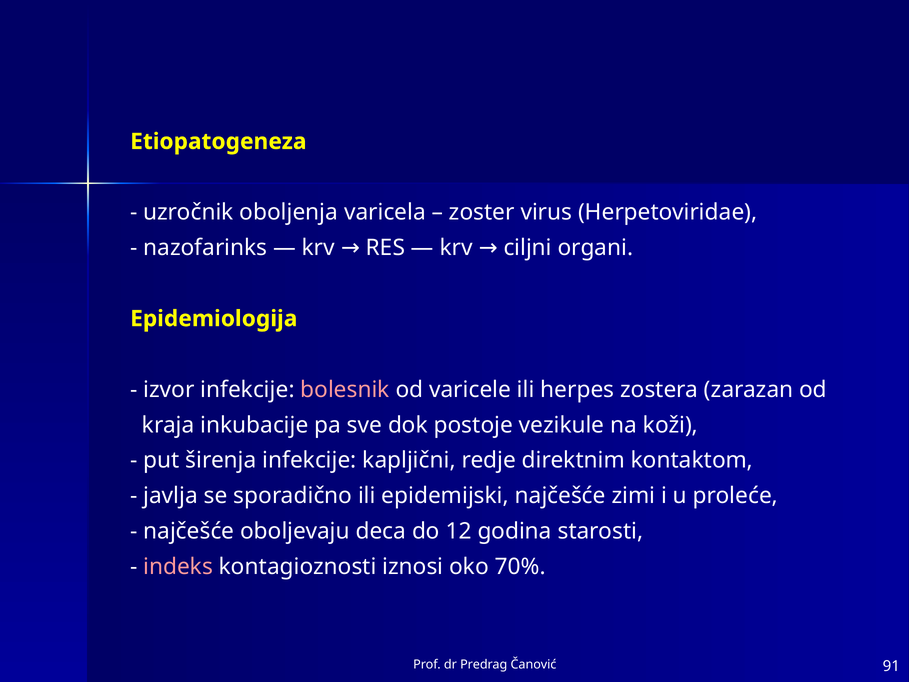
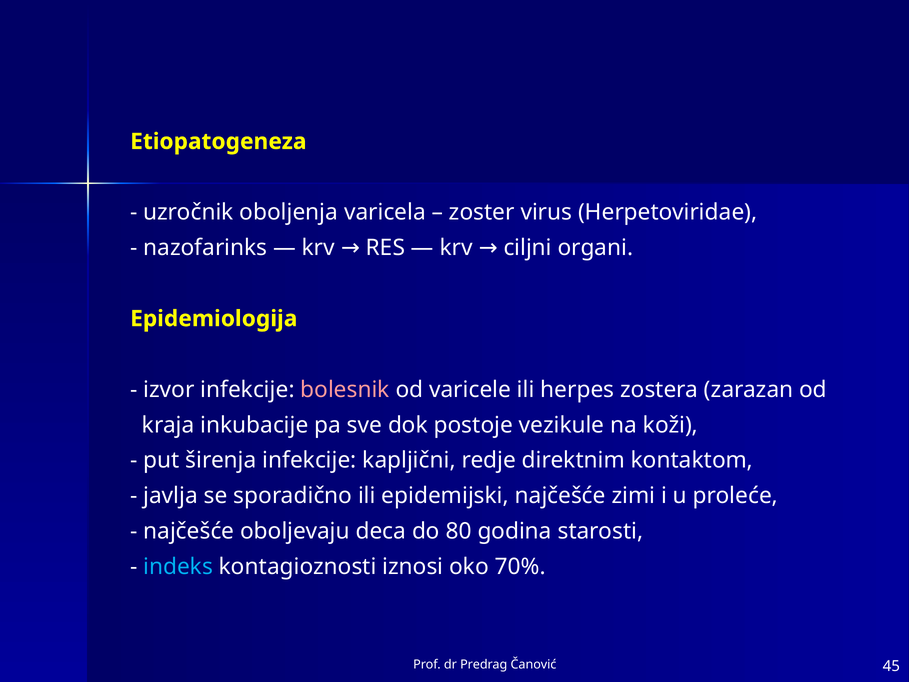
12: 12 -> 80 (459, 531)
indeks colour: pink -> light blue (178, 567)
91: 91 -> 45 (891, 666)
